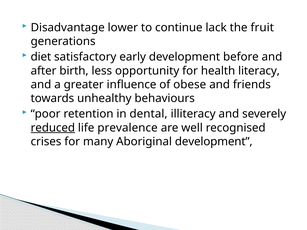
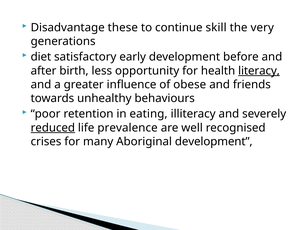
lower: lower -> these (123, 28)
lack: lack -> skill (216, 28)
fruit: fruit -> very (262, 28)
literacy underline: none -> present (259, 71)
dental: dental -> eating (149, 114)
